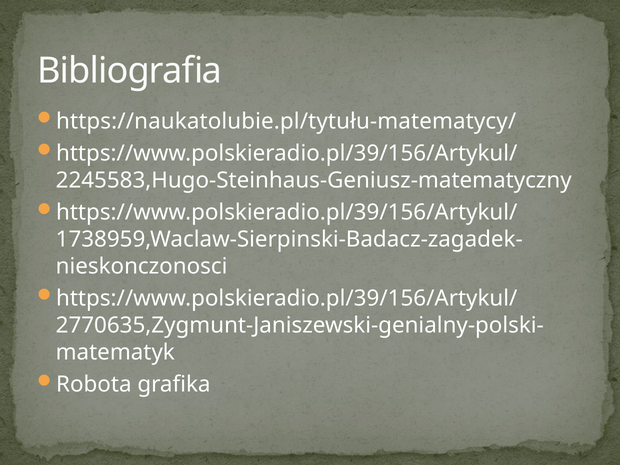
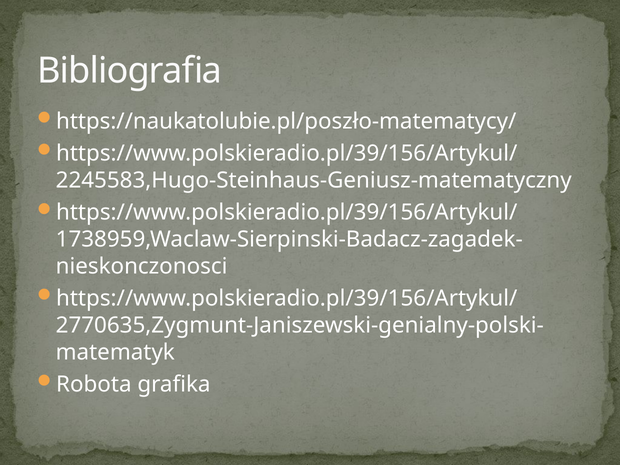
https://naukatolubie.pl/tytułu-matematycy/: https://naukatolubie.pl/tytułu-matematycy/ -> https://naukatolubie.pl/poszło-matematycy/ (286, 121)
